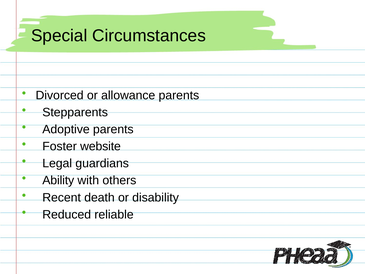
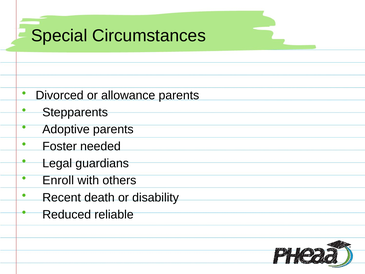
website: website -> needed (100, 146)
Ability: Ability -> Enroll (58, 180)
